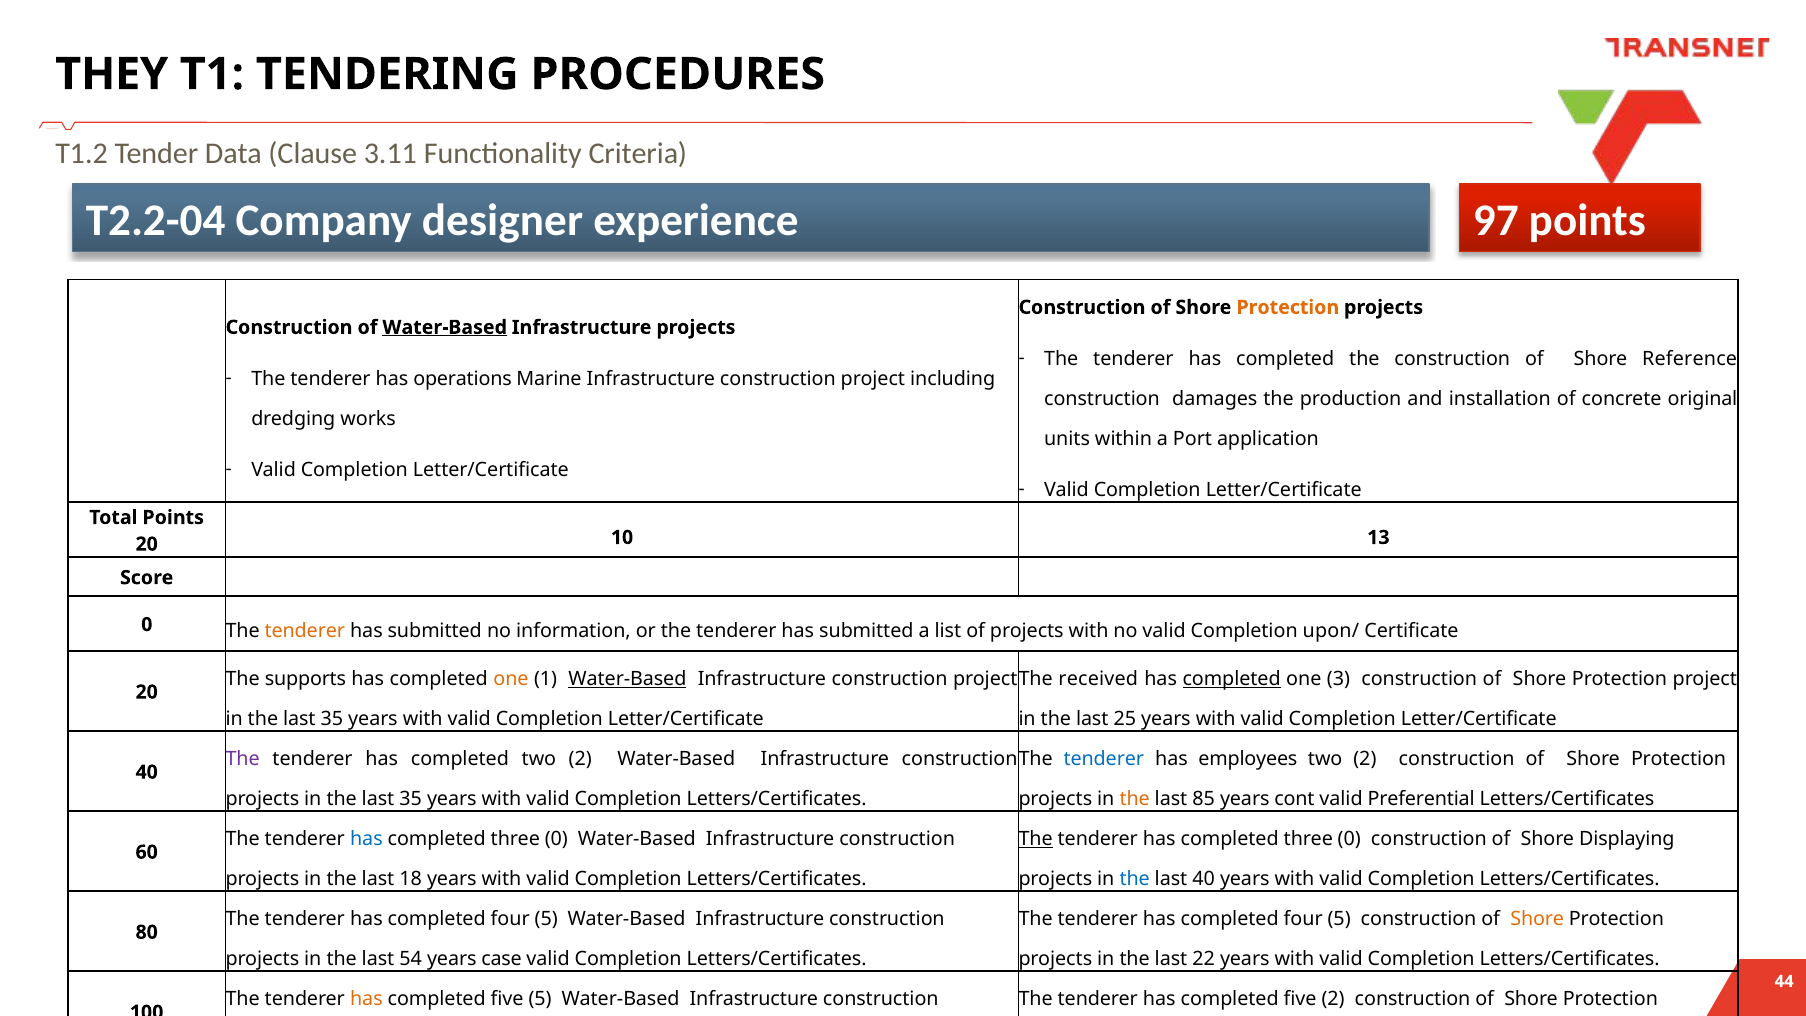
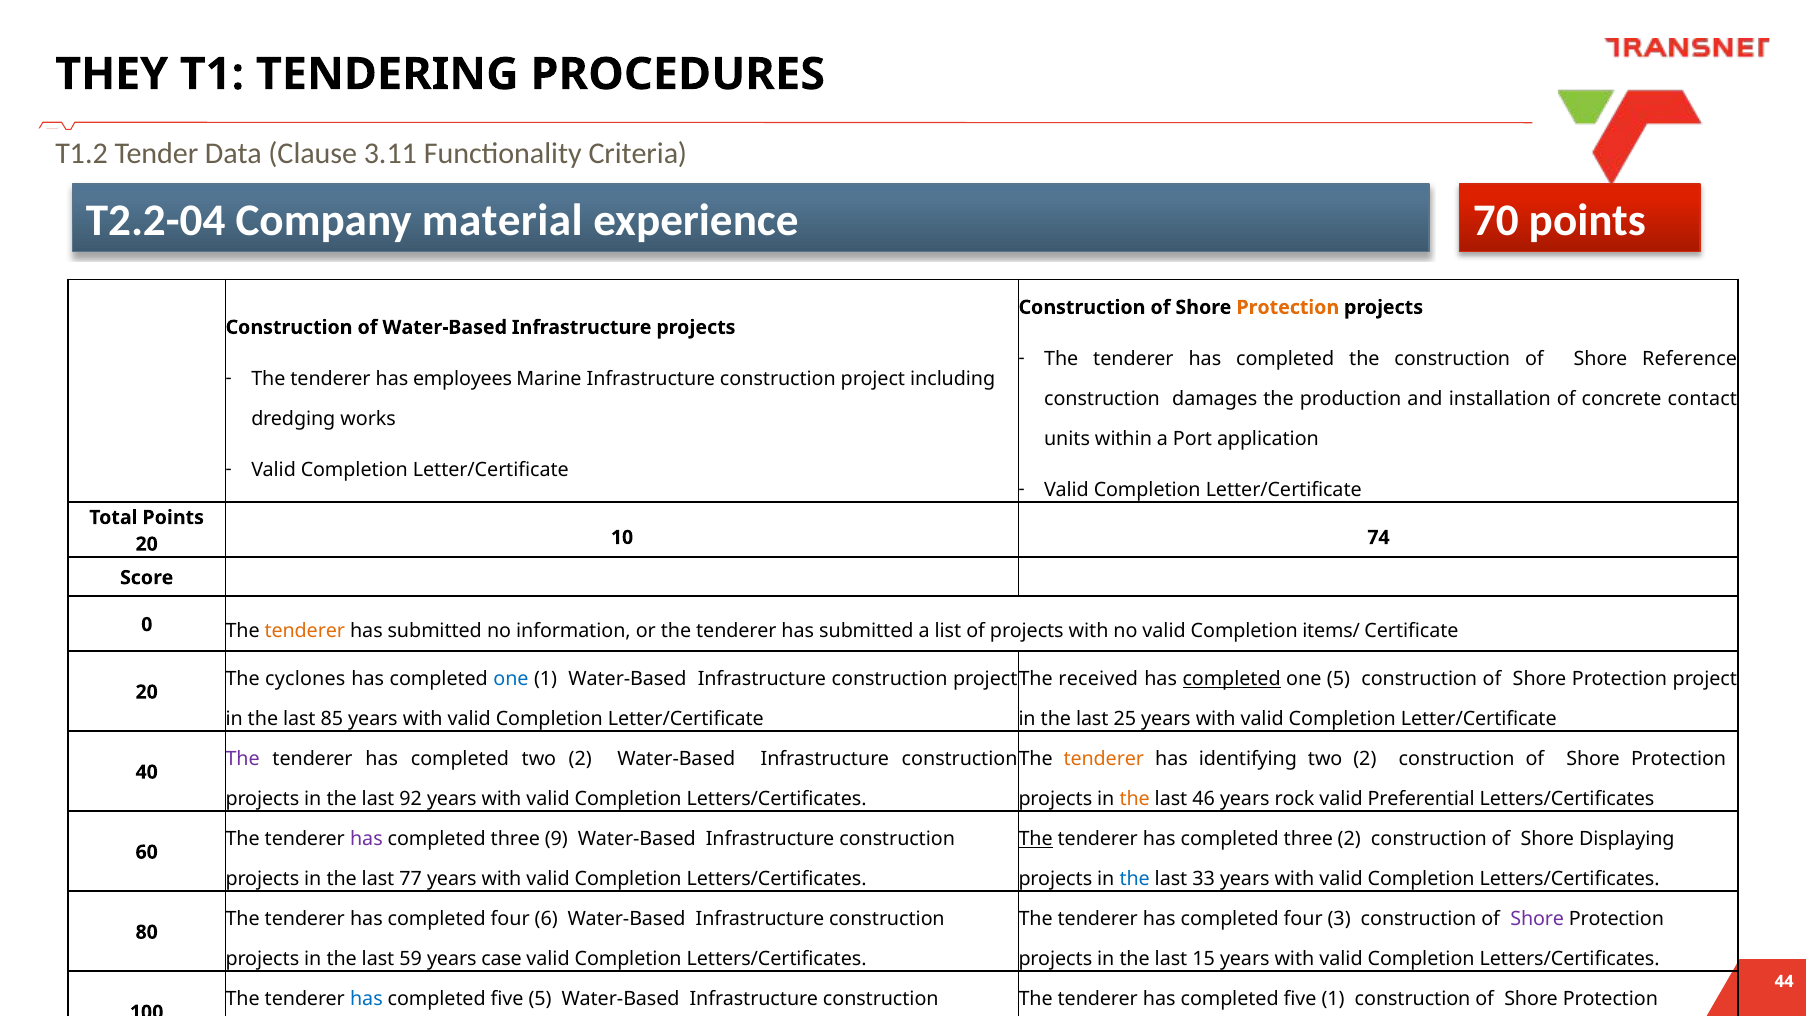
designer: designer -> material (502, 221)
97: 97 -> 70 (1496, 221)
Water-Based underline: present -> none (445, 327)
operations: operations -> employees (462, 379)
original: original -> contact (1702, 399)
13: 13 -> 74 (1378, 537)
upon/: upon/ -> items/ (1331, 631)
supports: supports -> cyclones (305, 679)
one colour: orange -> blue (511, 679)
Water-Based underline: present -> none (627, 679)
one 3: 3 -> 5 (1338, 679)
35: 35 -> 85 (332, 719)
tenderer colour: blue -> orange (1104, 759)
employees: employees -> identifying (1248, 759)
35: 35 -> 92 (411, 799)
85: 85 -> 46 (1204, 799)
cont: cont -> rock (1294, 799)
has colour: blue -> purple (366, 839)
0: 0 -> 9 (556, 839)
0: 0 -> 2 (1349, 839)
18: 18 -> 77 (411, 879)
last 40: 40 -> 33 (1204, 879)
5: 5 -> 6 (546, 919)
5: 5 -> 3 (1339, 919)
Shore colour: orange -> purple (1537, 919)
54: 54 -> 59 (411, 959)
22: 22 -> 15 (1204, 959)
has colour: orange -> blue (366, 999)
five 2: 2 -> 1 (1333, 999)
